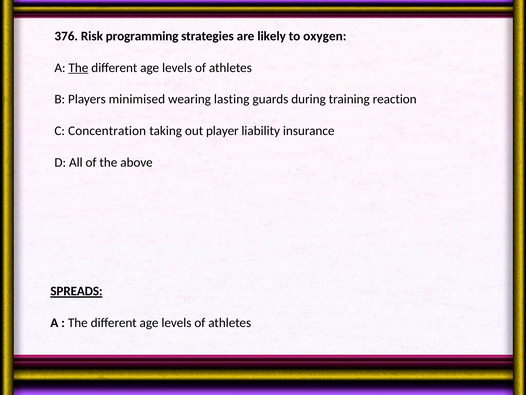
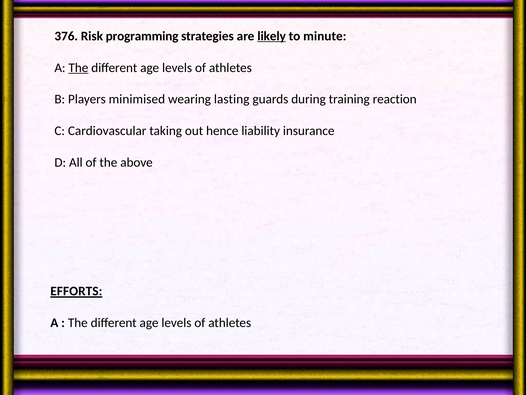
likely underline: none -> present (272, 36)
oxygen: oxygen -> minute (325, 36)
Concentration: Concentration -> Cardiovascular (107, 131)
player: player -> hence (222, 131)
SPREADS: SPREADS -> EFFORTS (76, 291)
